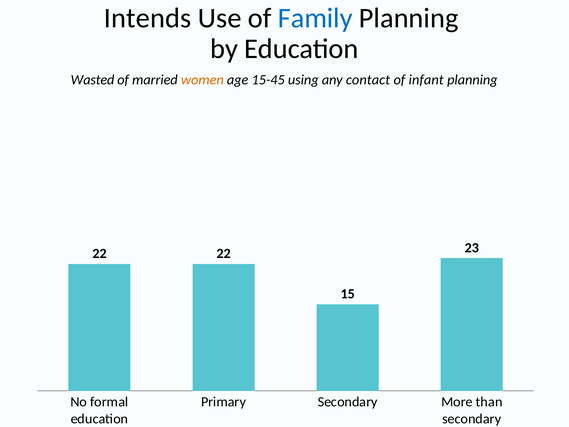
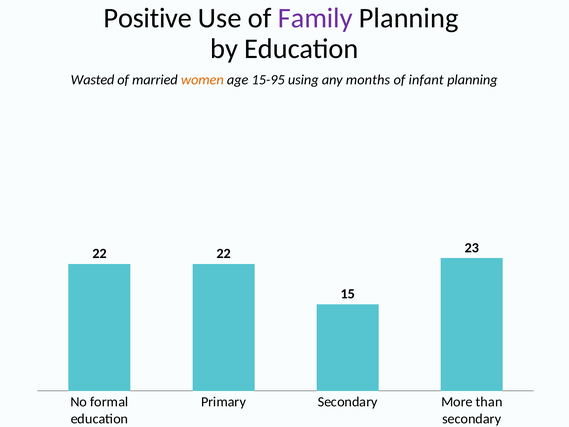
Intends: Intends -> Positive (148, 18)
Family colour: blue -> purple (315, 18)
15-45: 15-45 -> 15-95 (268, 80)
contact: contact -> months (368, 80)
